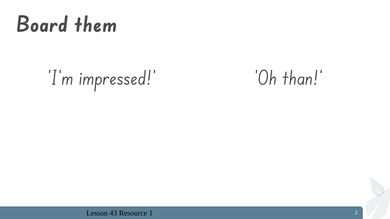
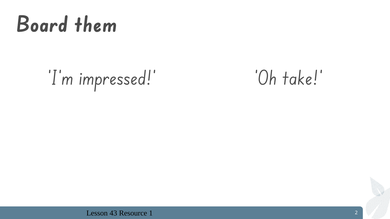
than: than -> take (303, 79)
